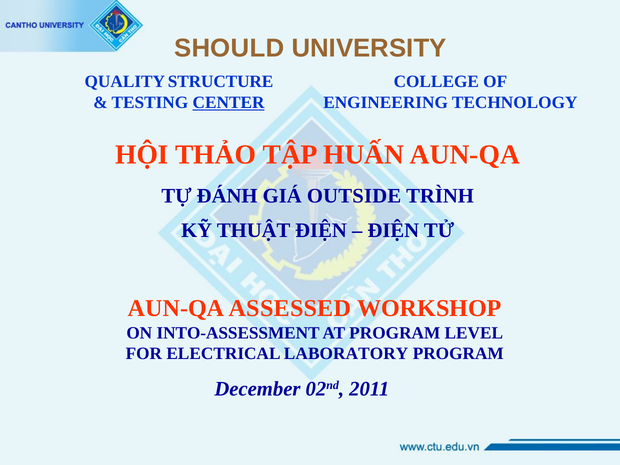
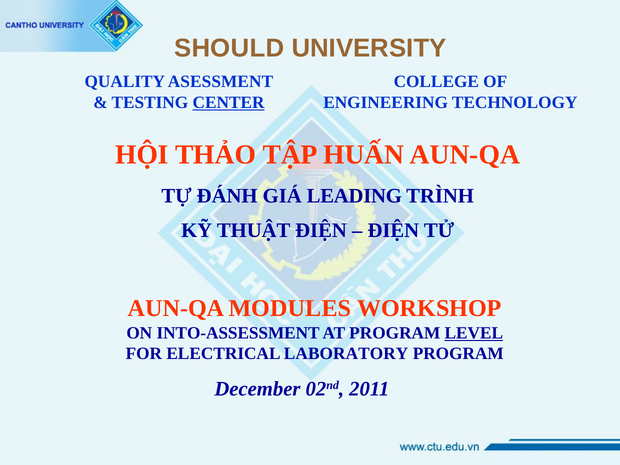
STRUCTURE: STRUCTURE -> ASESSMENT (220, 82)
OUTSIDE: OUTSIDE -> LEADING (354, 196)
ASSESSED: ASSESSED -> MODULES (290, 309)
LEVEL underline: none -> present (474, 333)
